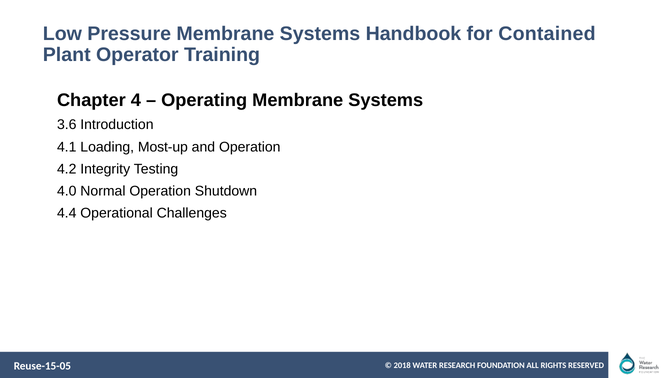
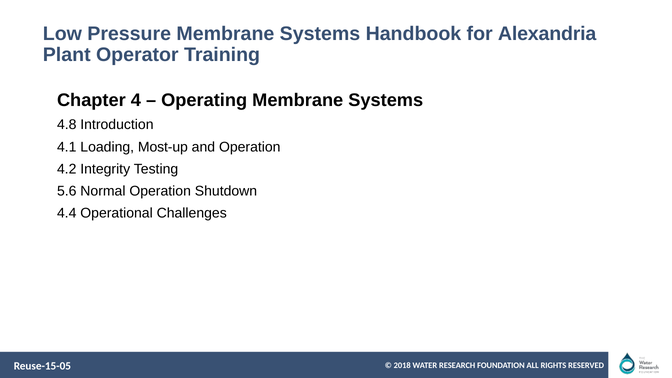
Contained: Contained -> Alexandria (547, 34)
3.6: 3.6 -> 4.8 (67, 125)
4.0: 4.0 -> 5.6 (67, 191)
